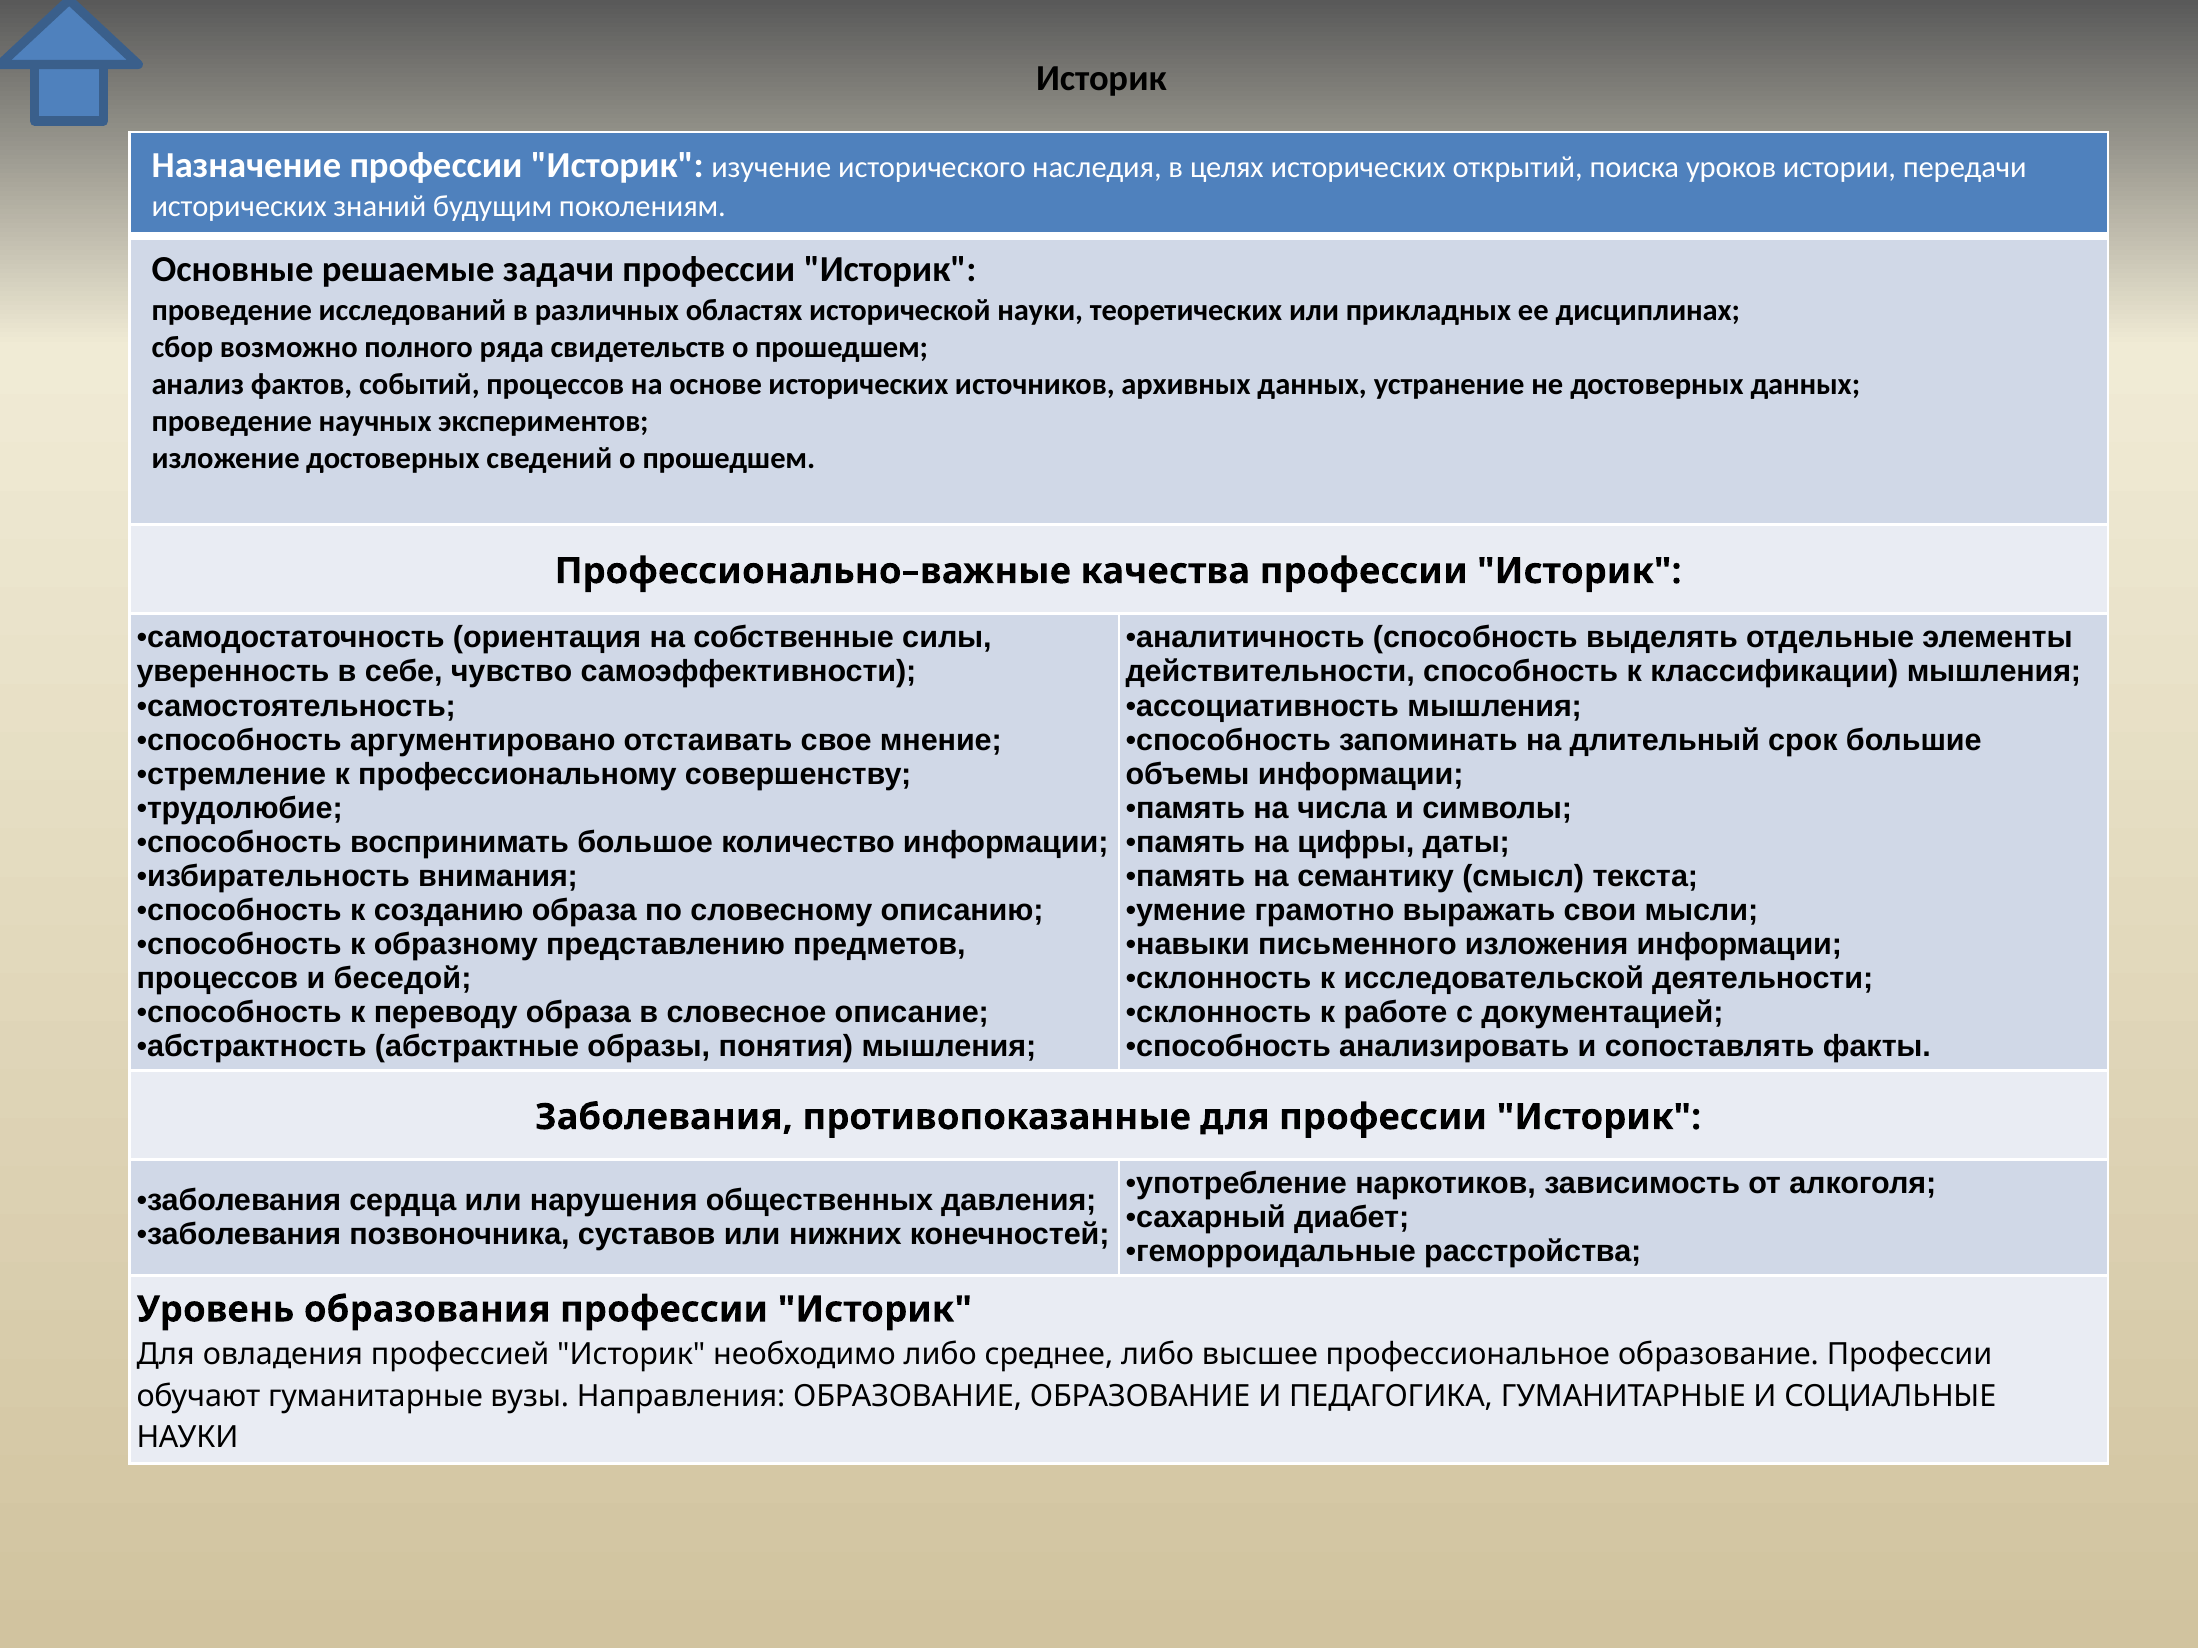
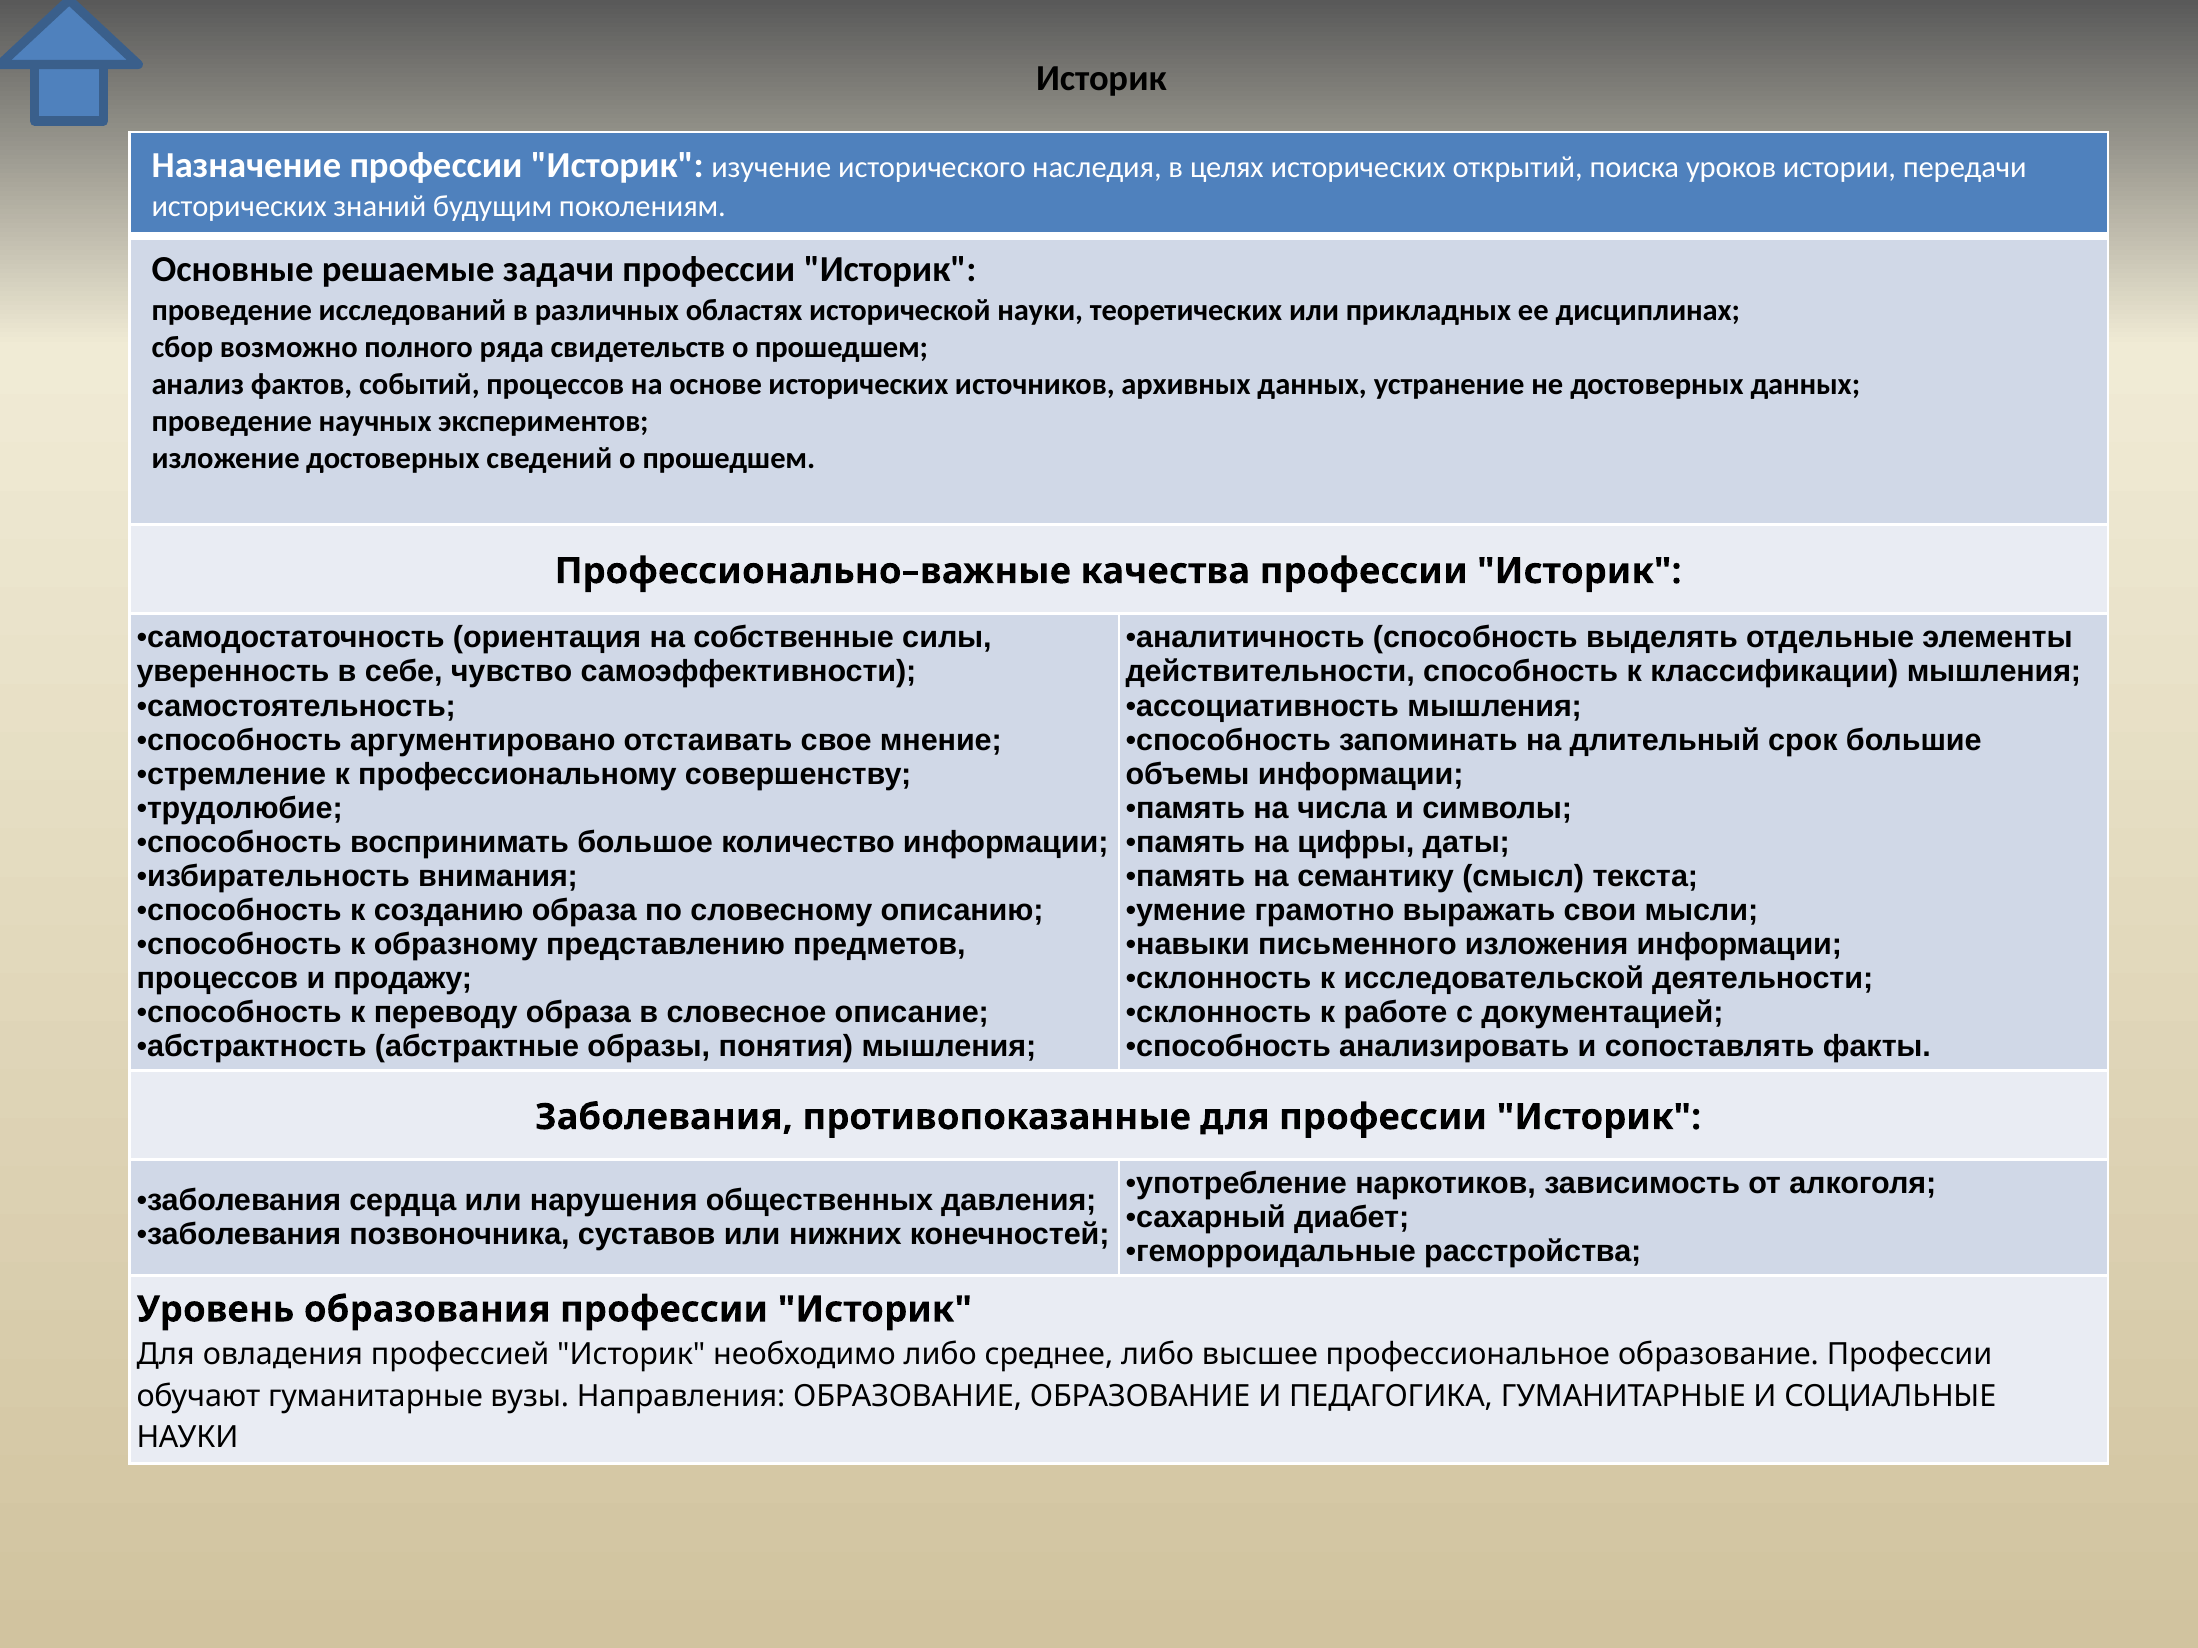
беседой: беседой -> продажу (403, 979)
